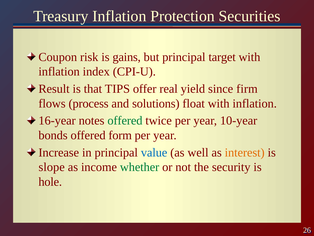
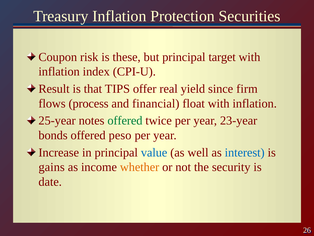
gains: gains -> these (127, 57)
solutions: solutions -> financial (156, 103)
16-year: 16-year -> 25-year (57, 120)
10-year: 10-year -> 23-year (239, 120)
form: form -> peso (120, 135)
interest colour: orange -> blue (245, 152)
slope: slope -> gains (52, 167)
whether colour: green -> orange (140, 167)
hole: hole -> date (50, 182)
